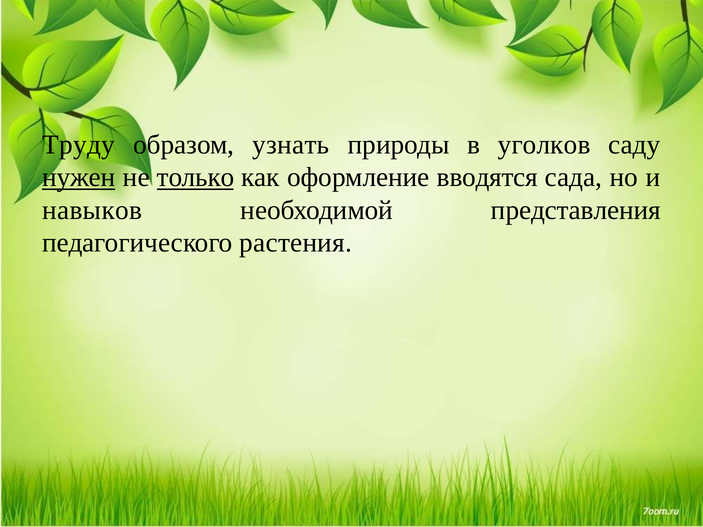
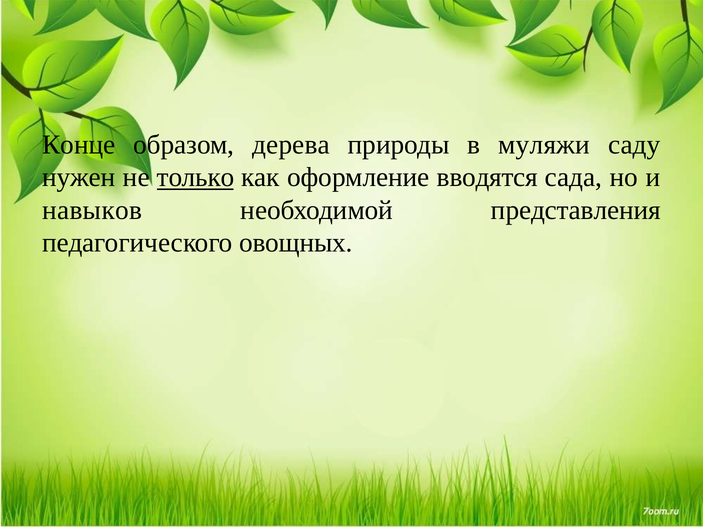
Труду: Труду -> Конце (79, 145)
узнать: узнать -> дерева (291, 145)
уголков: уголков -> муляжи (544, 145)
нужен underline: present -> none (79, 178)
растения: растения -> овощных (296, 243)
